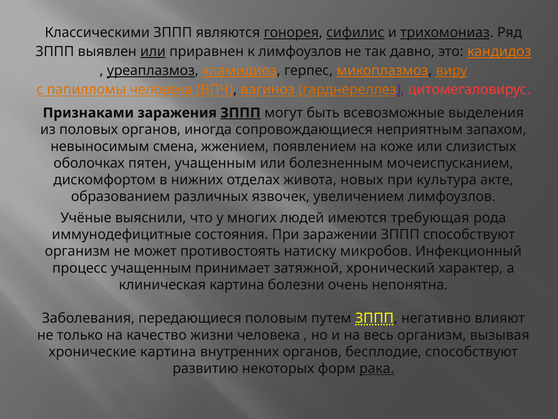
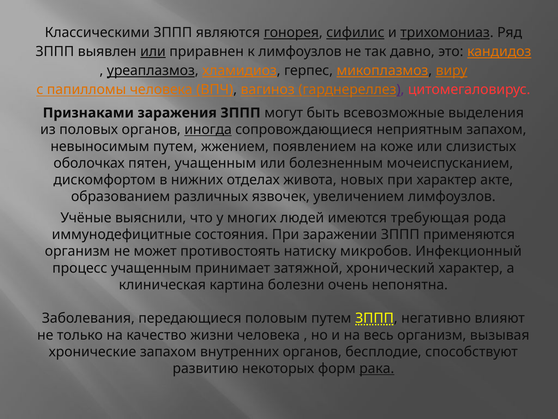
ЗППП underline: present -> none (241, 113)
иногда underline: none -> present (208, 129)
невыносимым смена: смена -> путем (175, 146)
при культура: культура -> характер (447, 180)
ЗППП способствуют: способствуют -> применяются (469, 234)
хронические картина: картина -> запахом (168, 351)
